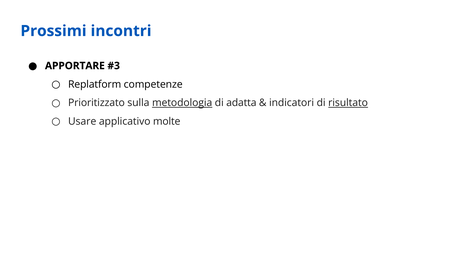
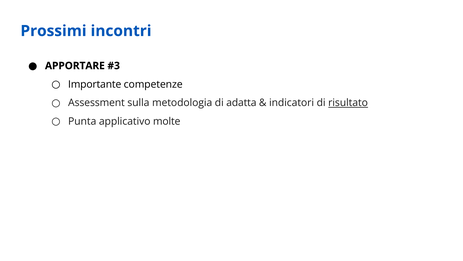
Replatform: Replatform -> Importante (95, 84)
Prioritizzato: Prioritizzato -> Assessment (96, 103)
metodologia underline: present -> none (182, 103)
Usare: Usare -> Punta (82, 121)
